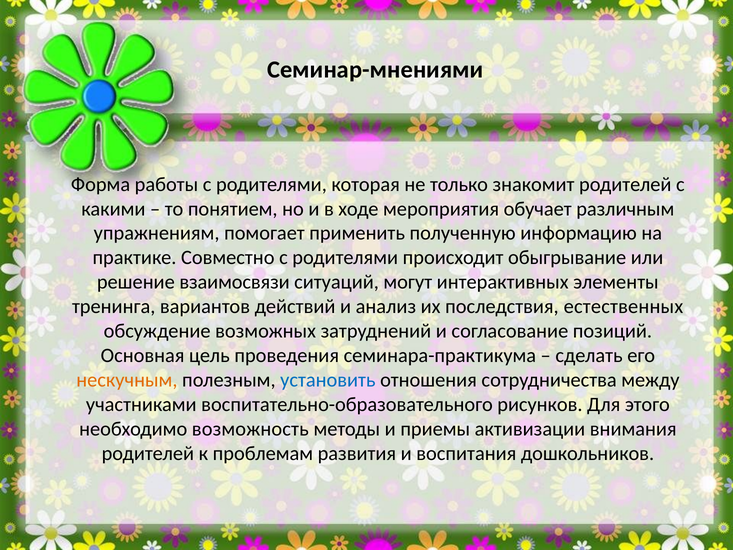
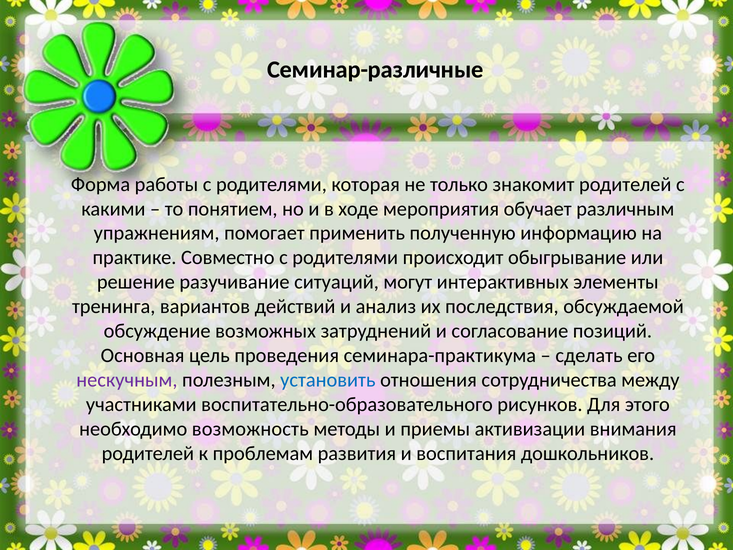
Семинар-мнениями: Семинар-мнениями -> Семинар-различные (375, 70)
взаимосвязи: взаимосвязи -> разучивание (235, 282)
естественных: естественных -> обсуждаемой (624, 306)
нескучным colour: orange -> purple (127, 380)
